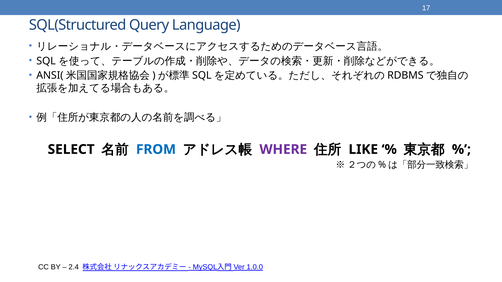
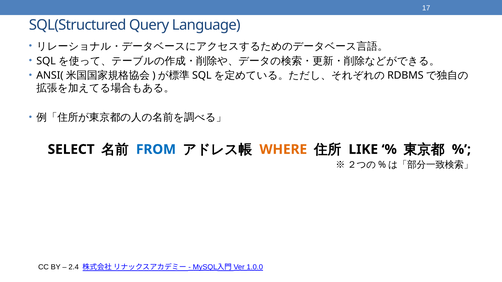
WHERE colour: purple -> orange (283, 150)
